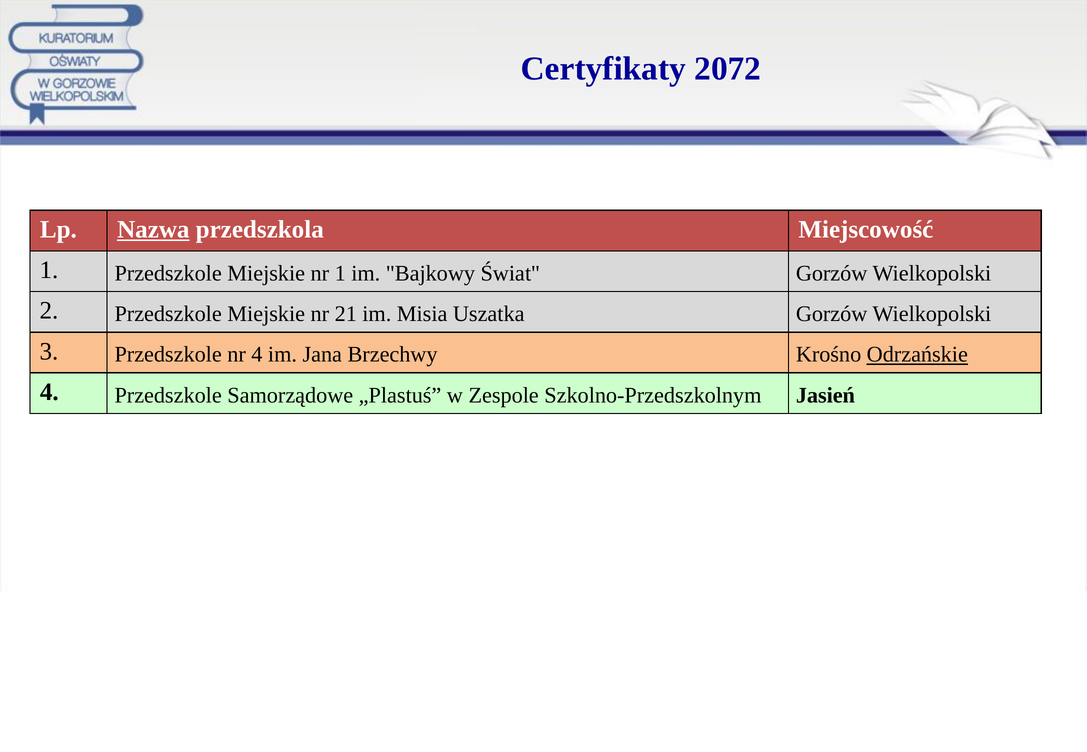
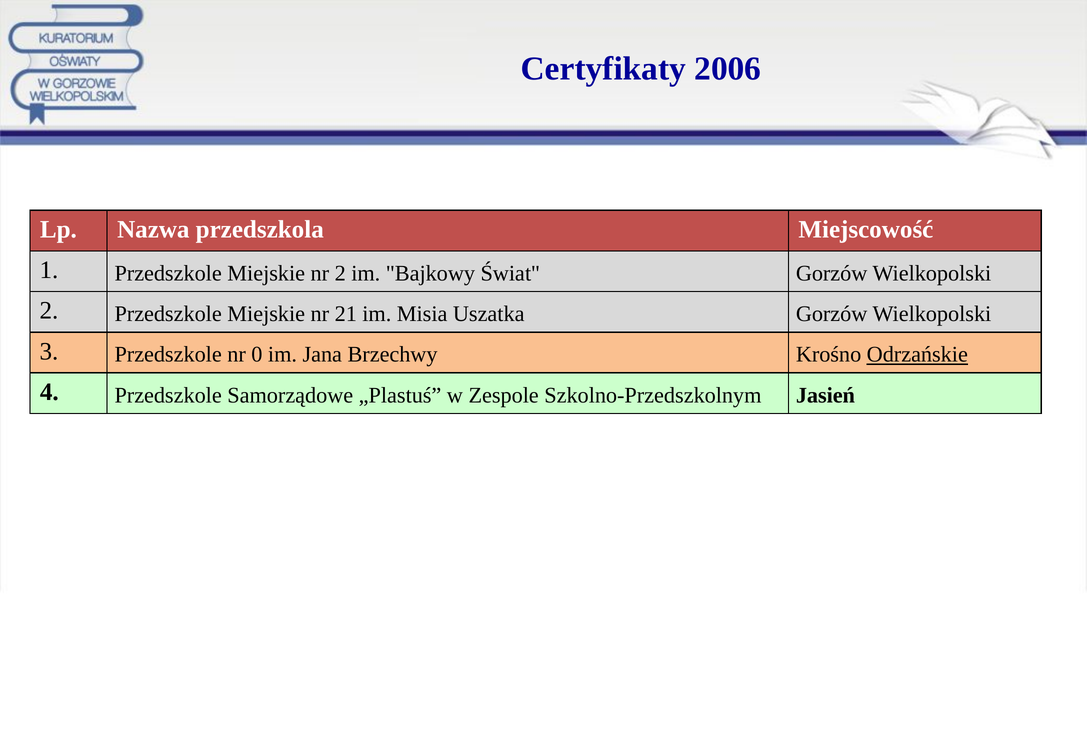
2072: 2072 -> 2006 (728, 69)
Nazwa underline: present -> none (153, 229)
nr 1: 1 -> 2 (340, 273)
nr 4: 4 -> 0 (257, 355)
